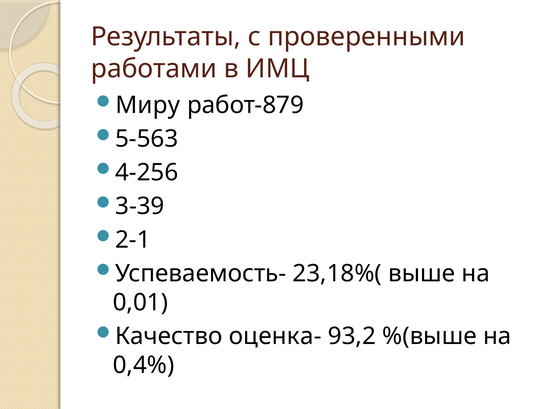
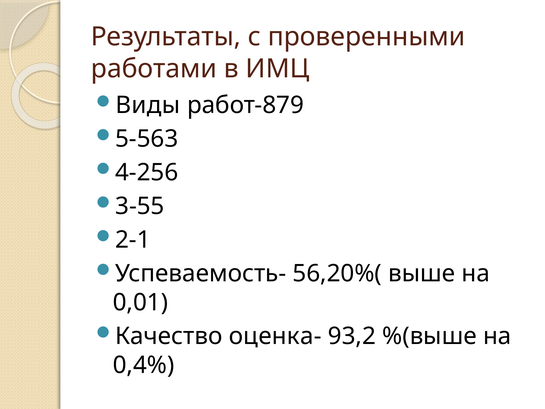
Миру: Миру -> Виды (148, 105)
3-39: 3-39 -> 3-55 (140, 206)
23,18%(: 23,18%( -> 56,20%( (337, 273)
